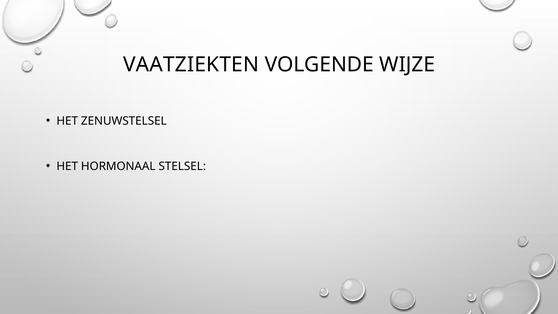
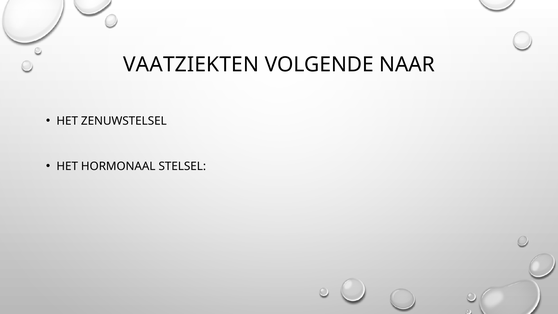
WIJZE: WIJZE -> NAAR (407, 65)
